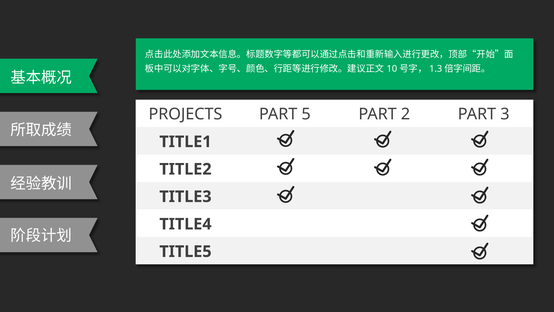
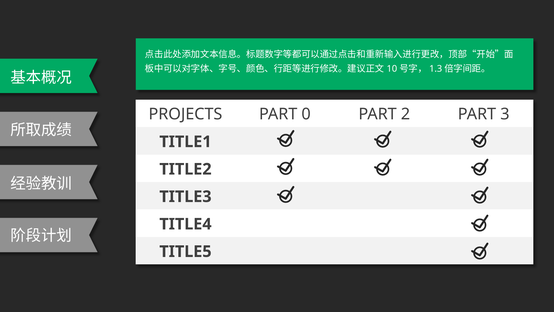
5: 5 -> 0 (306, 114)
